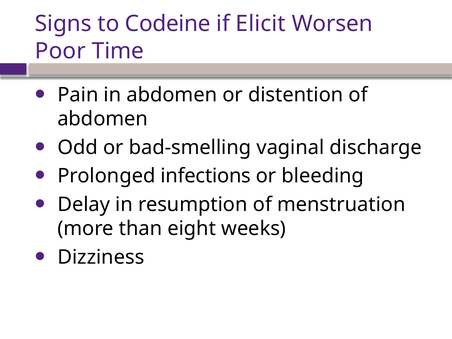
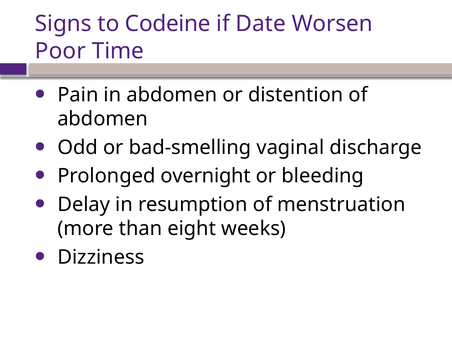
Elicit: Elicit -> Date (261, 24)
infections: infections -> overnight (206, 176)
